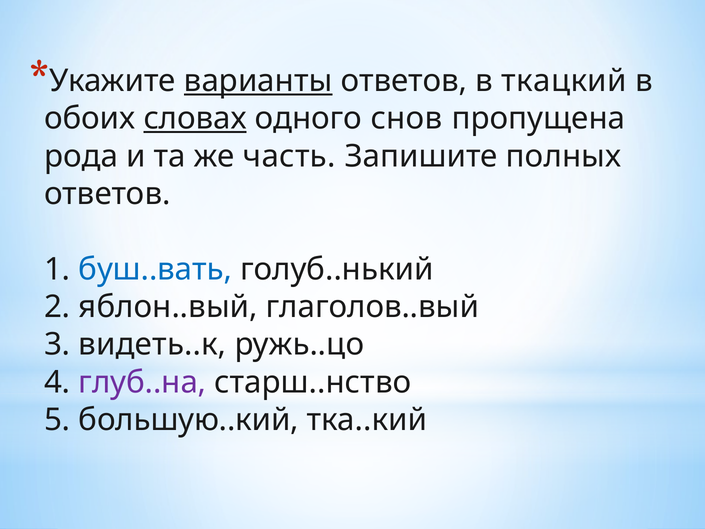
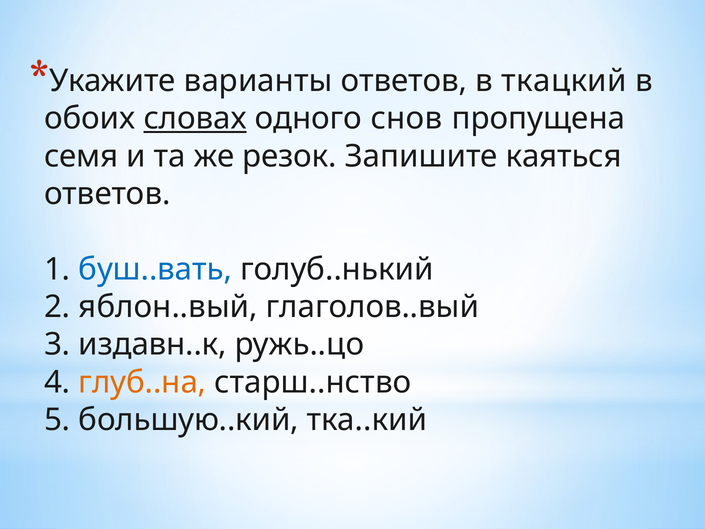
варианты underline: present -> none (258, 81)
рода: рода -> семя (81, 156)
часть: часть -> резок (290, 156)
полных: полных -> каяться (564, 156)
видеть..к: видеть..к -> издавн..к (153, 344)
глуб..на colour: purple -> orange (142, 382)
